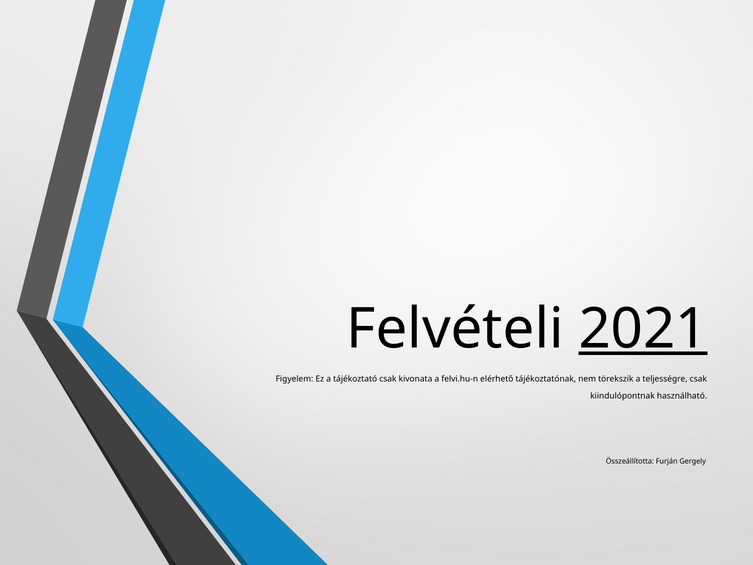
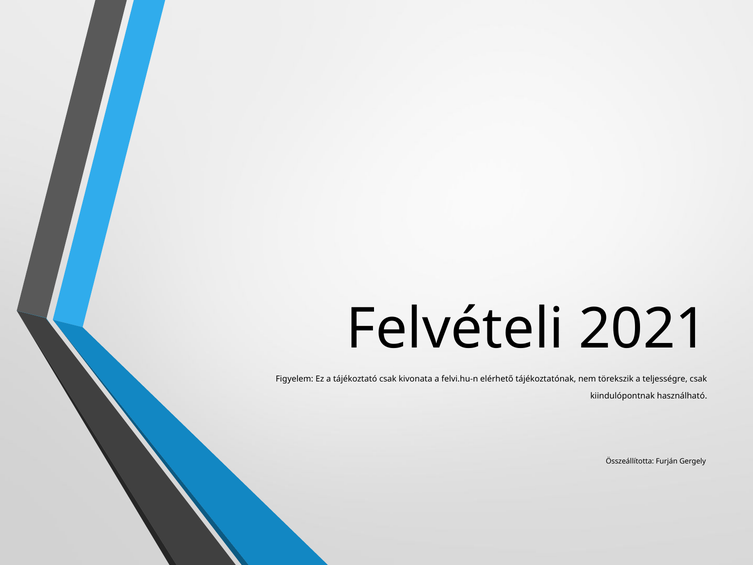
2021 underline: present -> none (643, 329)
